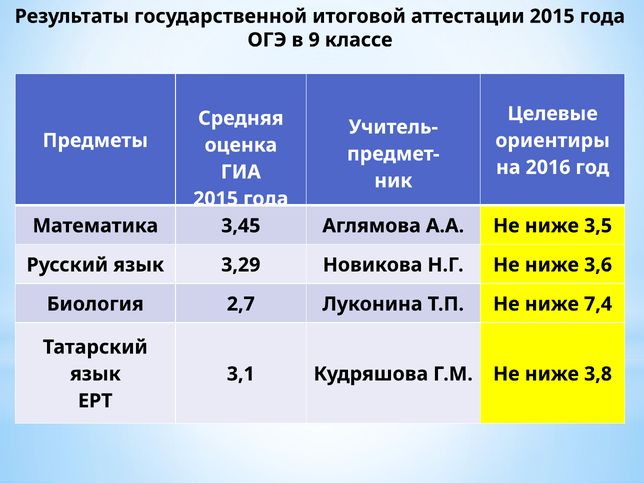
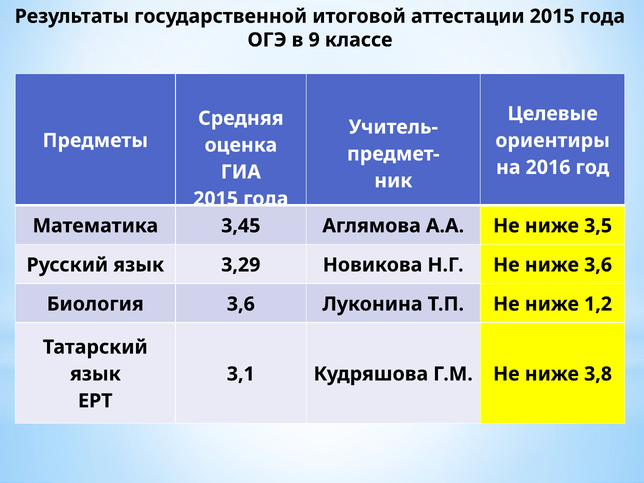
Биология 2,7: 2,7 -> 3,6 (241, 304)
7,4: 7,4 -> 1,2 (598, 304)
